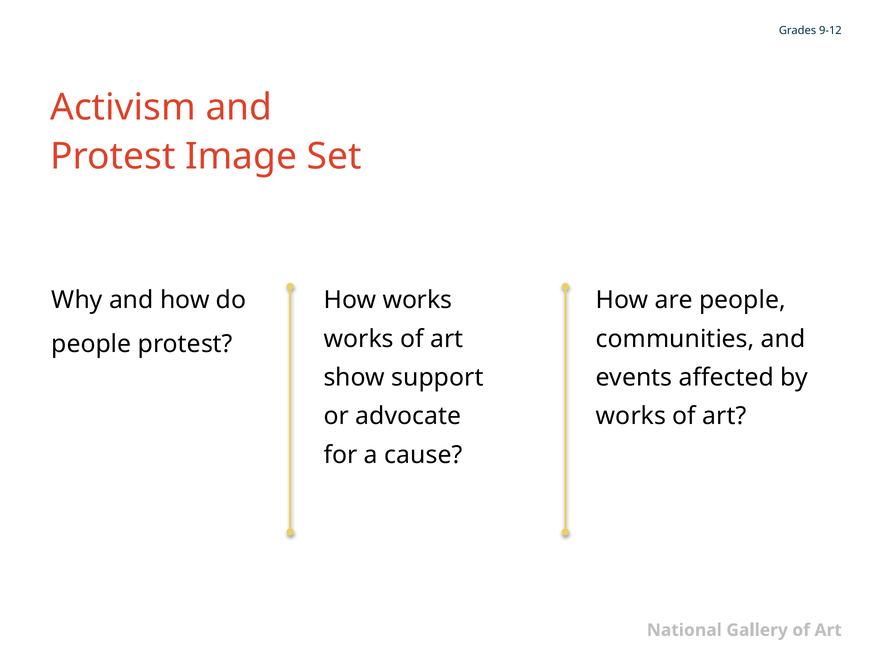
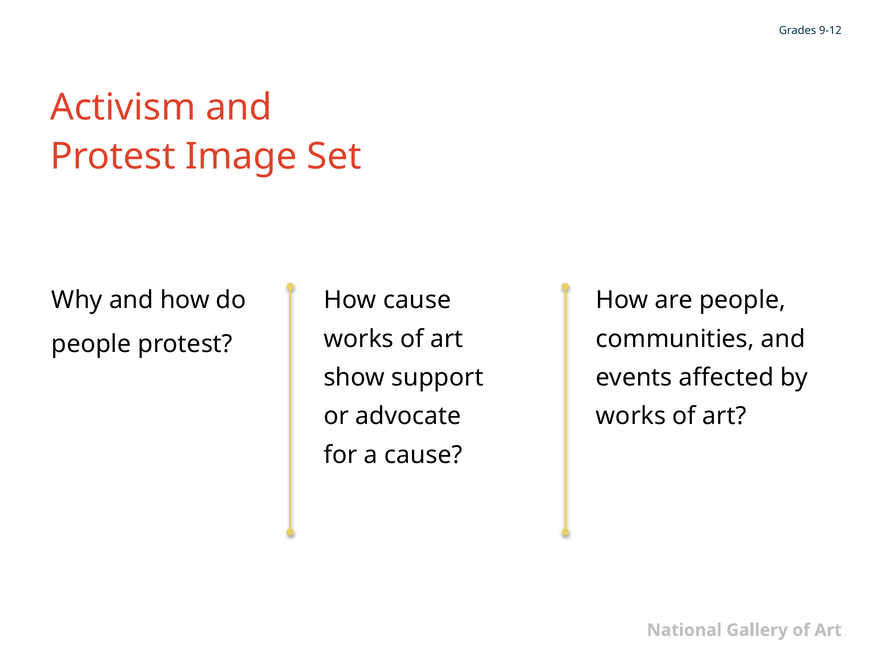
How works: works -> cause (417, 301)
